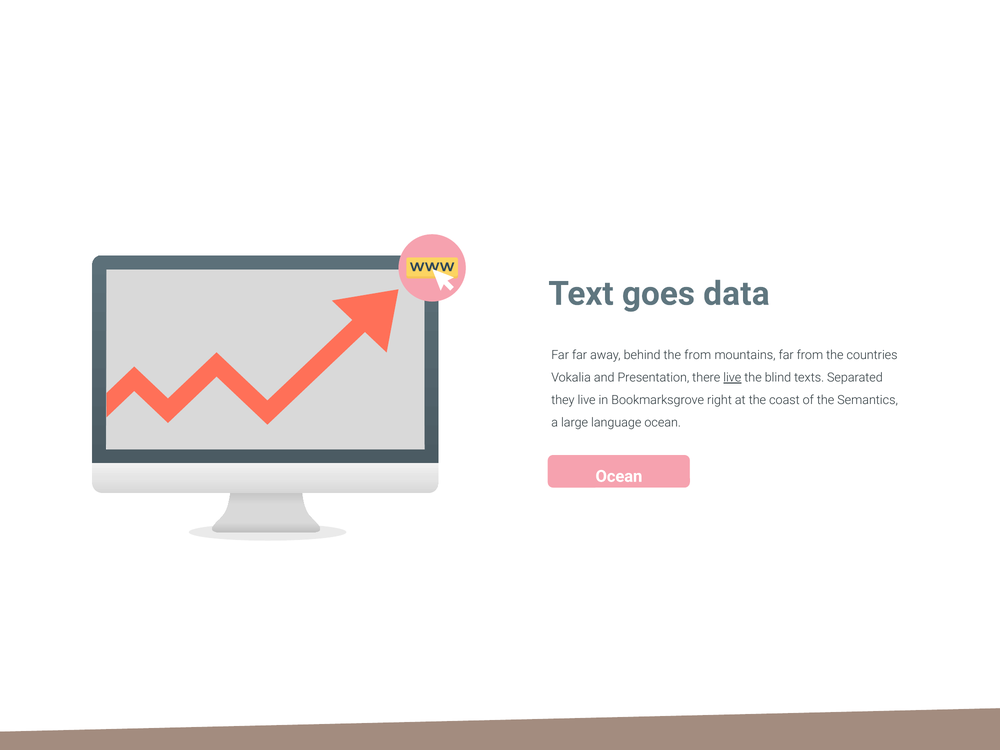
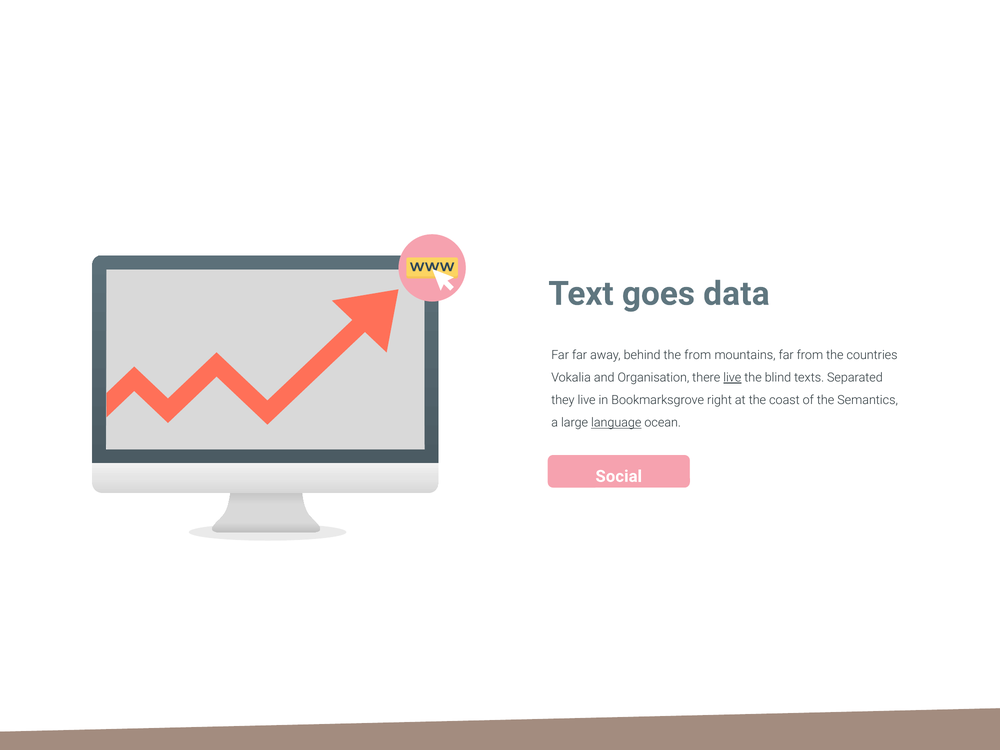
Presentation: Presentation -> Organisation (653, 378)
language underline: none -> present (616, 423)
Ocean: Ocean -> Social (619, 476)
